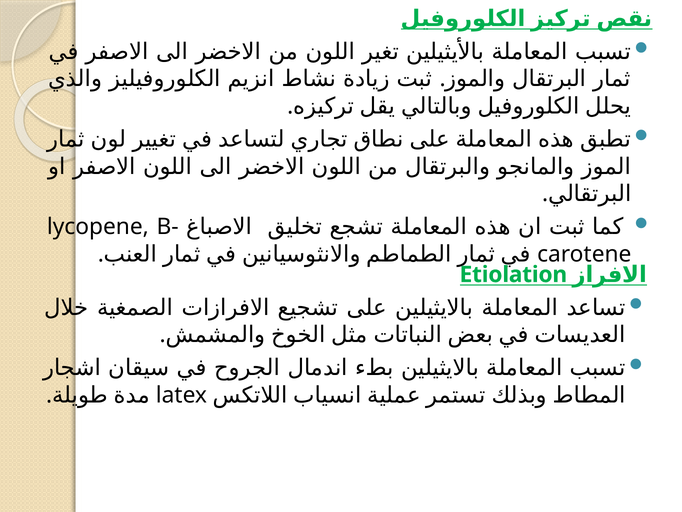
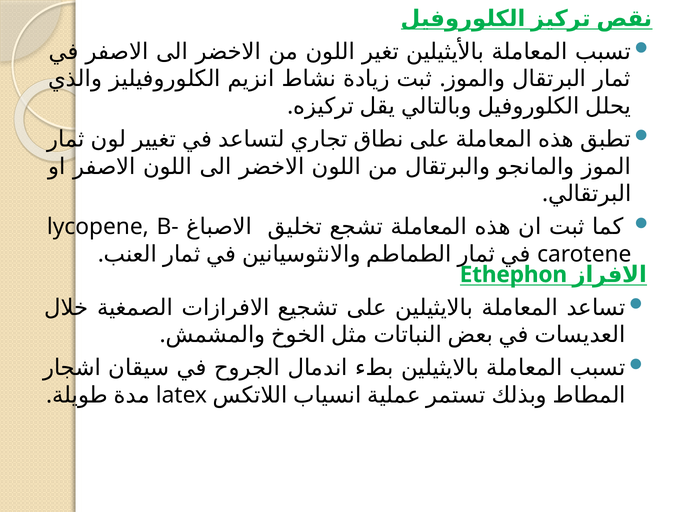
Etiolation: Etiolation -> Ethephon (513, 274)
